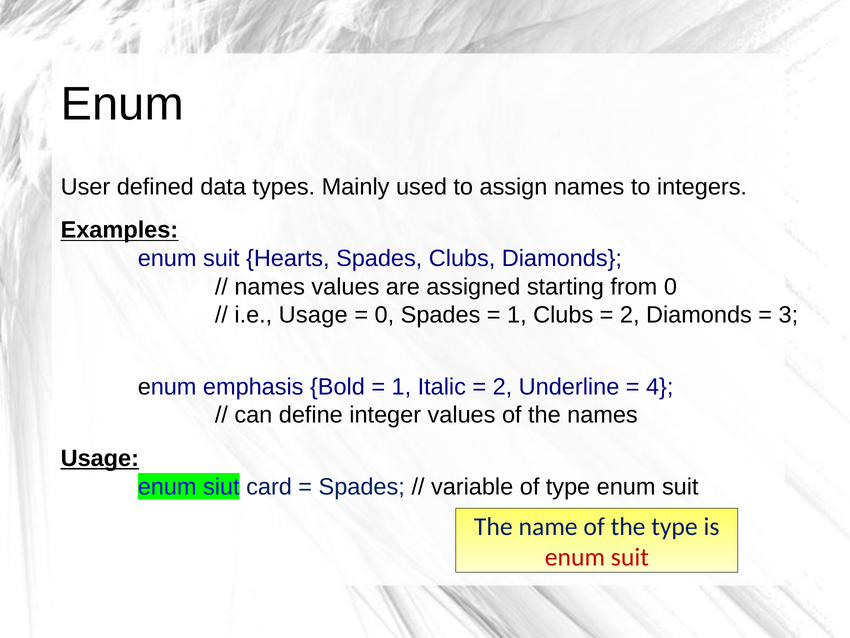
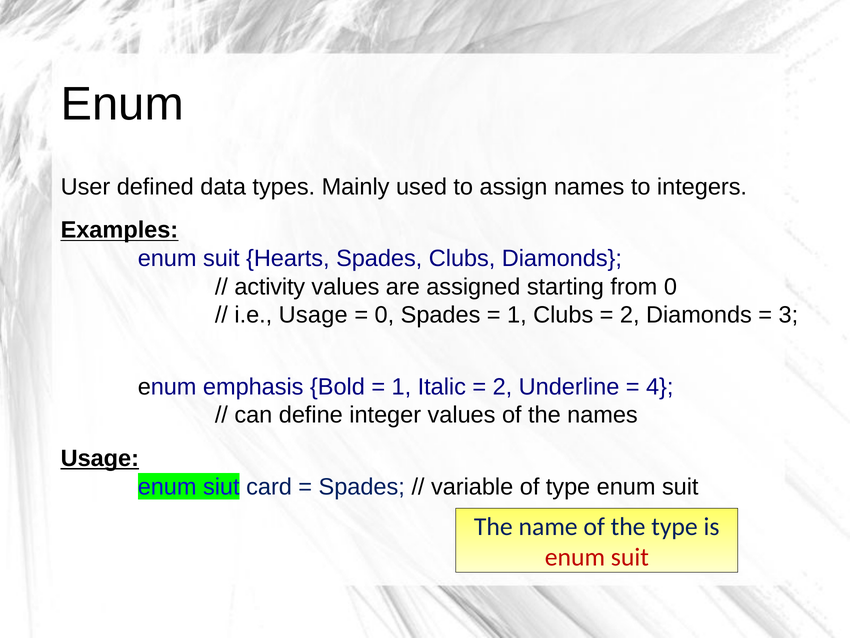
names: names -> activity (270, 286)
